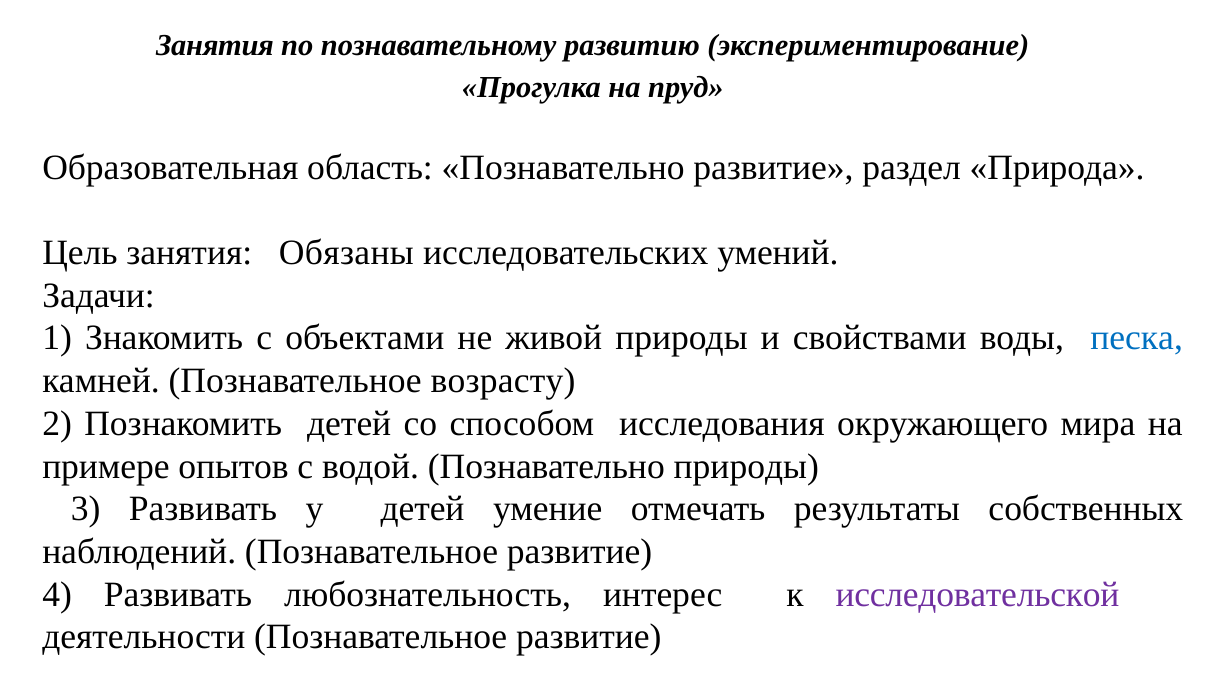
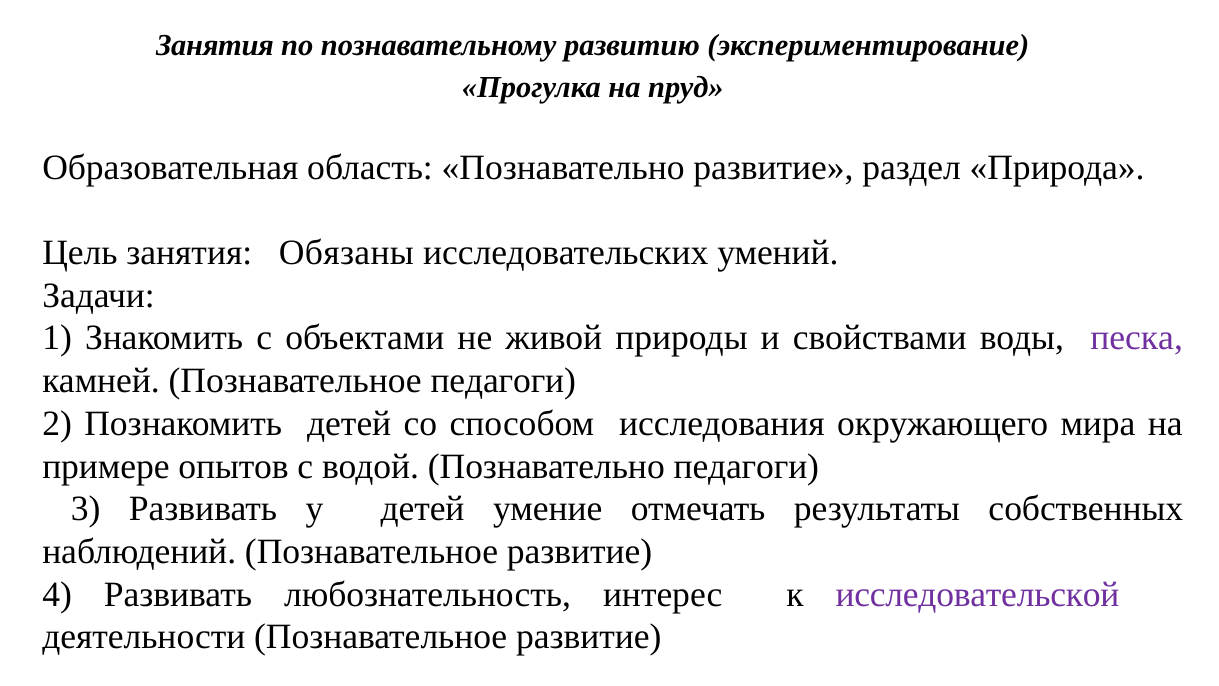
песка colour: blue -> purple (1137, 338)
Познавательное возрасту: возрасту -> педагоги (503, 381)
Познавательно природы: природы -> педагоги (746, 466)
